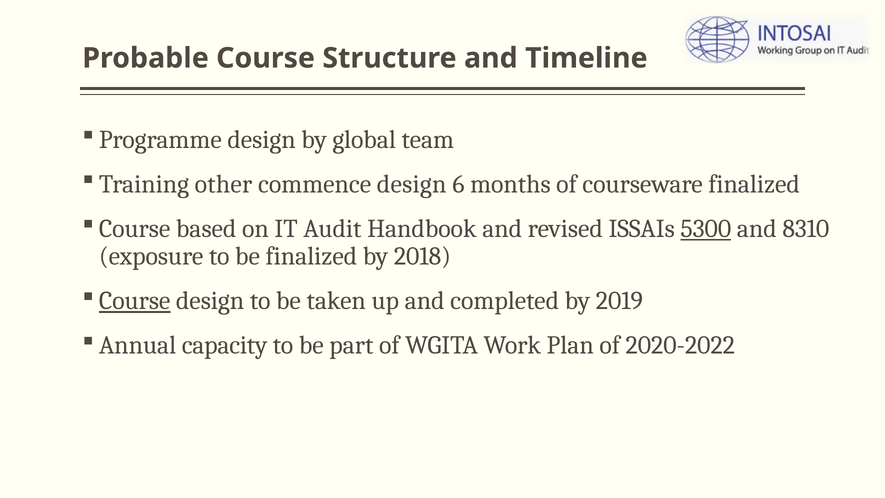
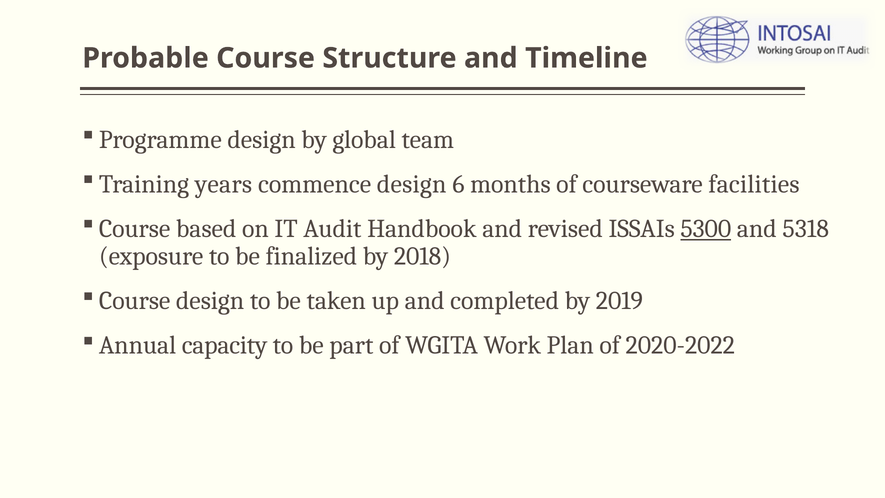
other: other -> years (223, 184)
courseware finalized: finalized -> facilities (754, 184)
8310: 8310 -> 5318 (806, 228)
Course underline: present -> none (135, 301)
